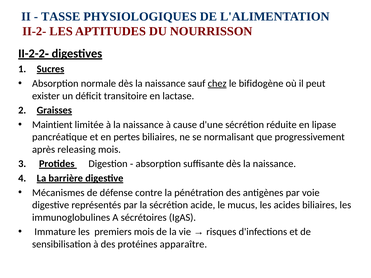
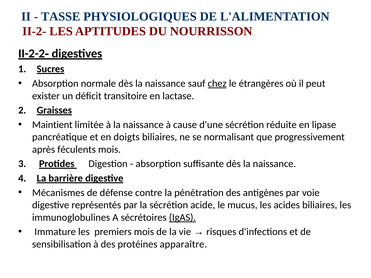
bifidogène: bifidogène -> étrangères (261, 84)
pertes: pertes -> doigts (127, 137)
releasing: releasing -> féculents (77, 150)
IgAS underline: none -> present (182, 218)
